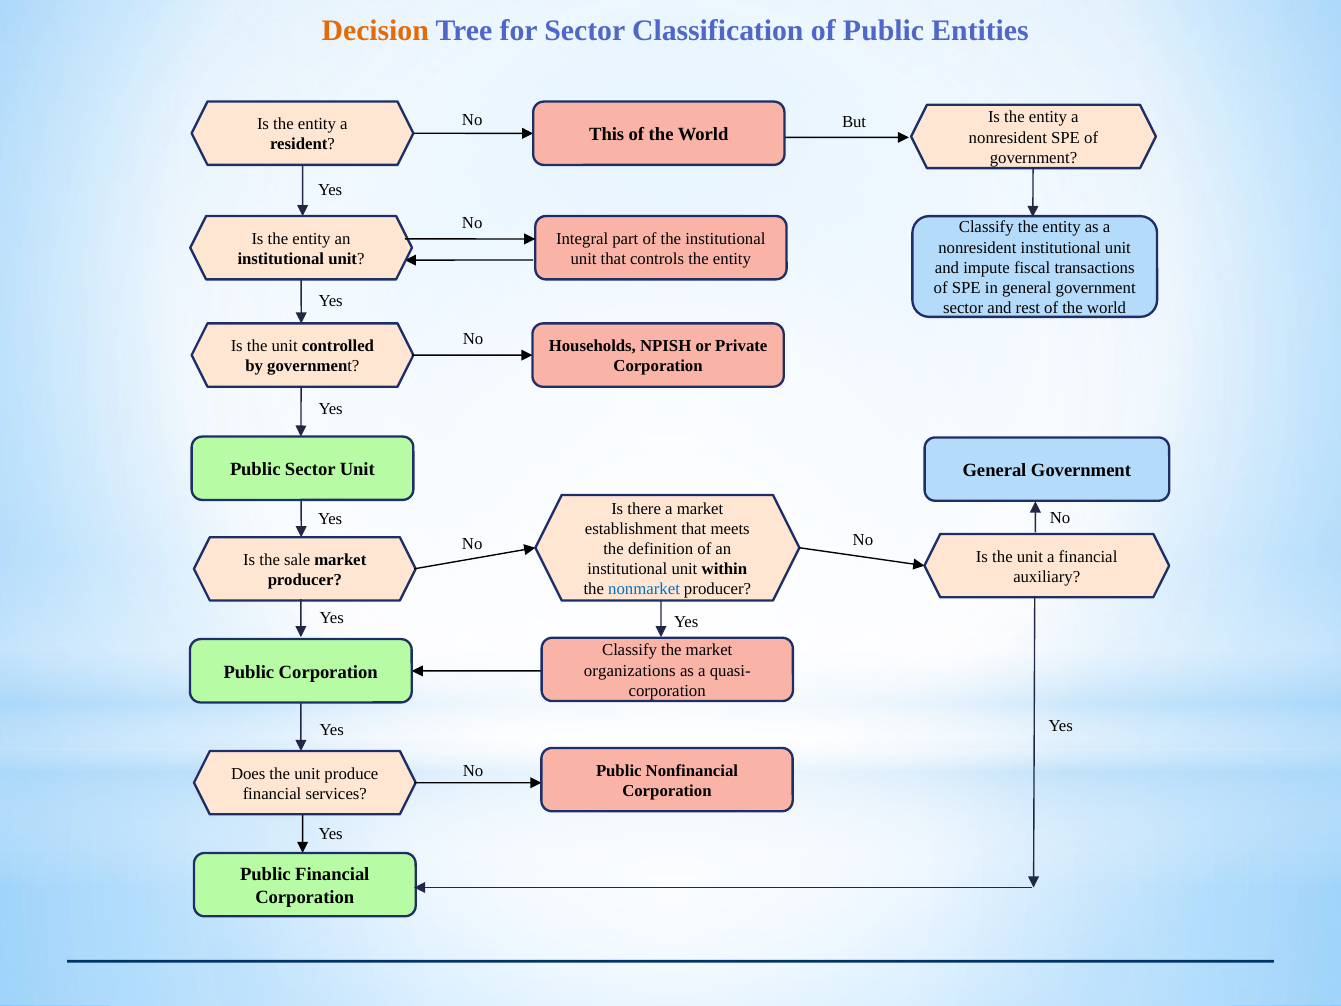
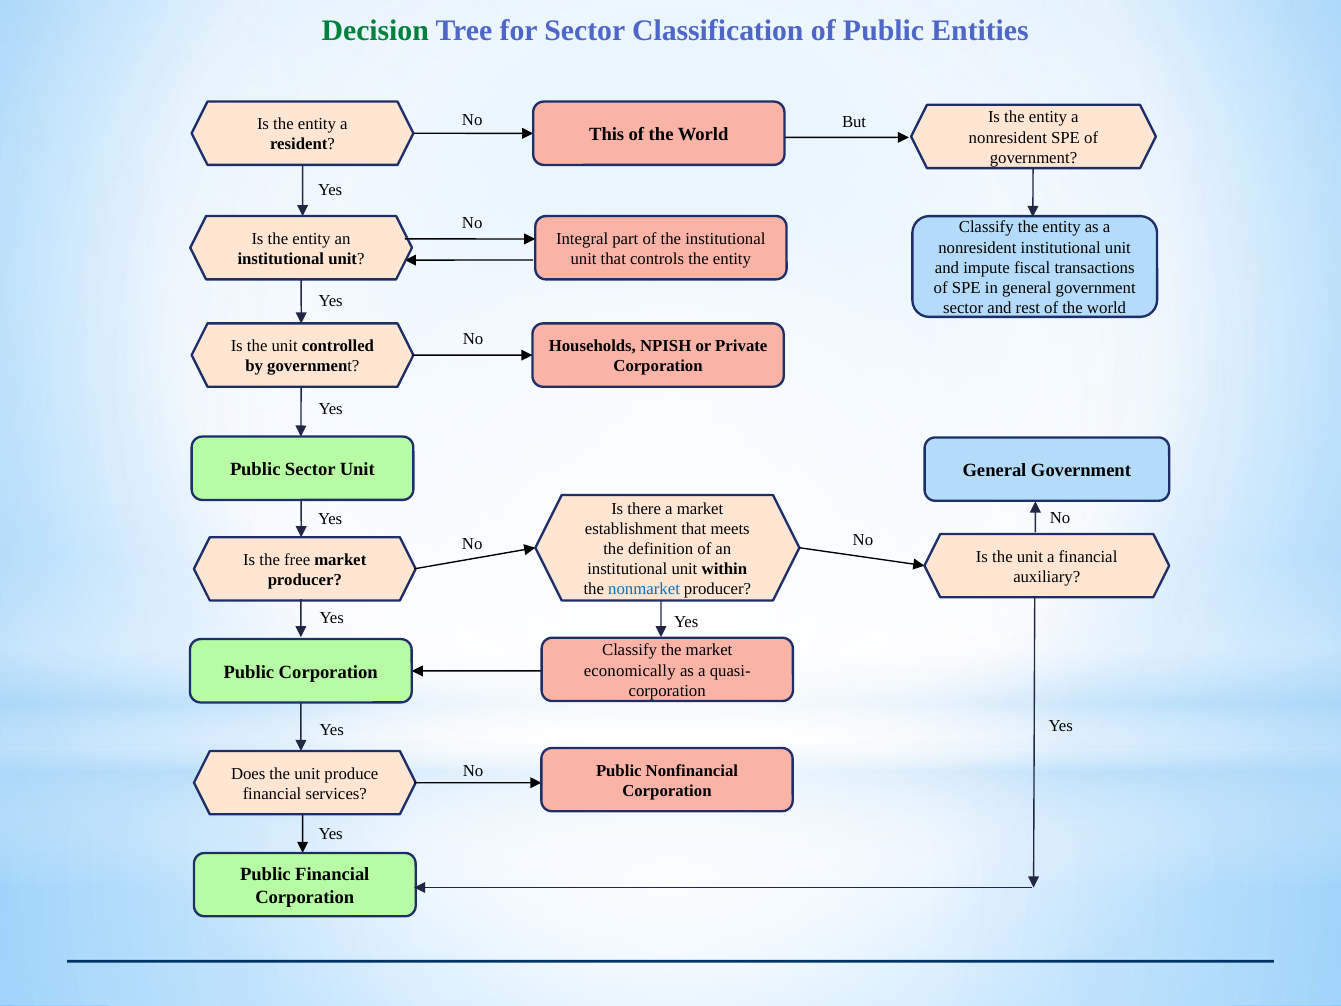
Decision colour: orange -> green (375, 31)
sale: sale -> free (297, 560)
organizations: organizations -> economically (630, 670)
